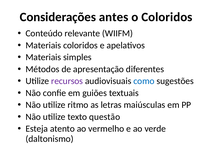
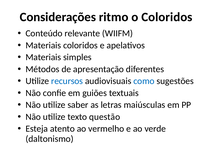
antes: antes -> ritmo (114, 17)
recursos colour: purple -> blue (67, 81)
ritmo: ritmo -> saber (78, 105)
